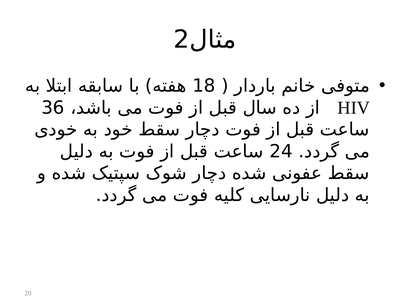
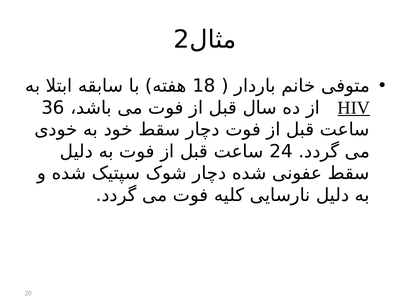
HIV underline: none -> present (354, 108)
